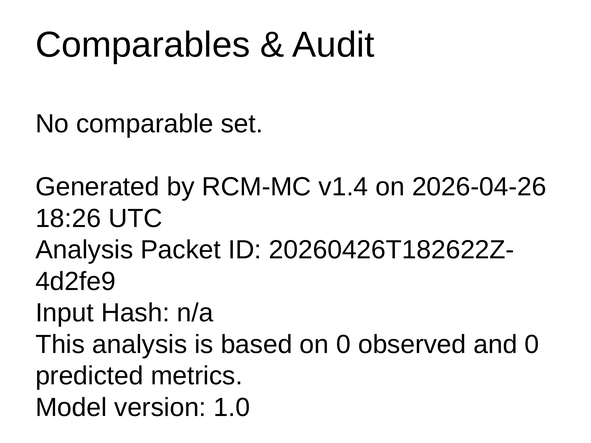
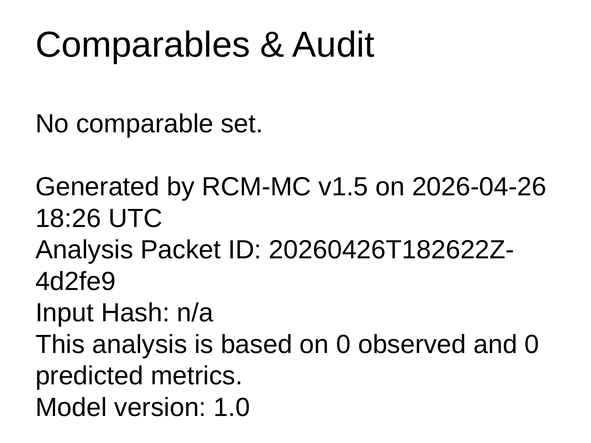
v1.4: v1.4 -> v1.5 (343, 187)
